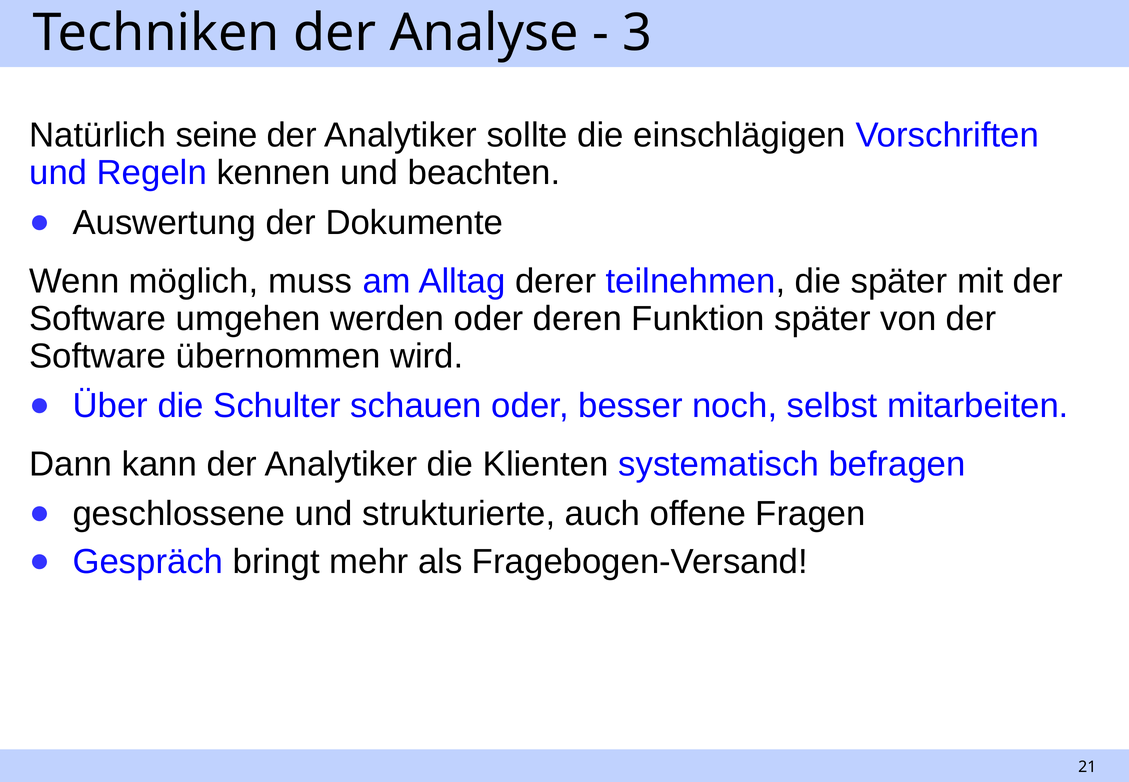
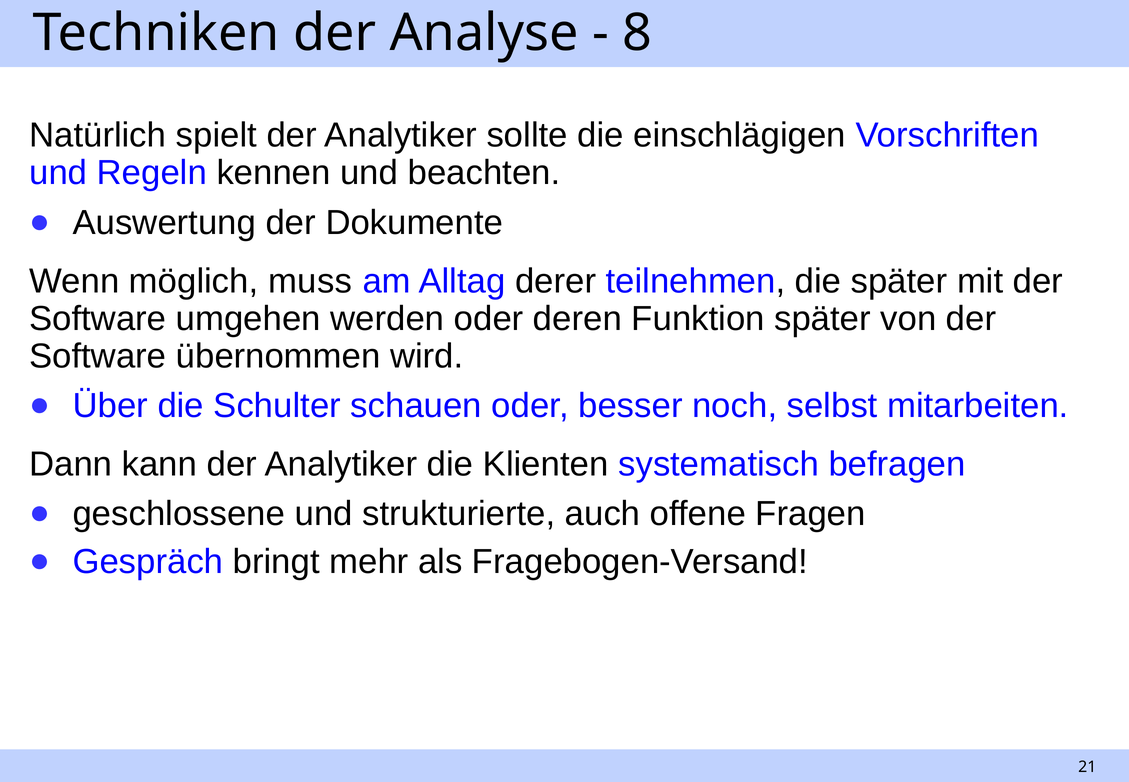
3: 3 -> 8 (637, 33)
seine: seine -> spielt (216, 135)
